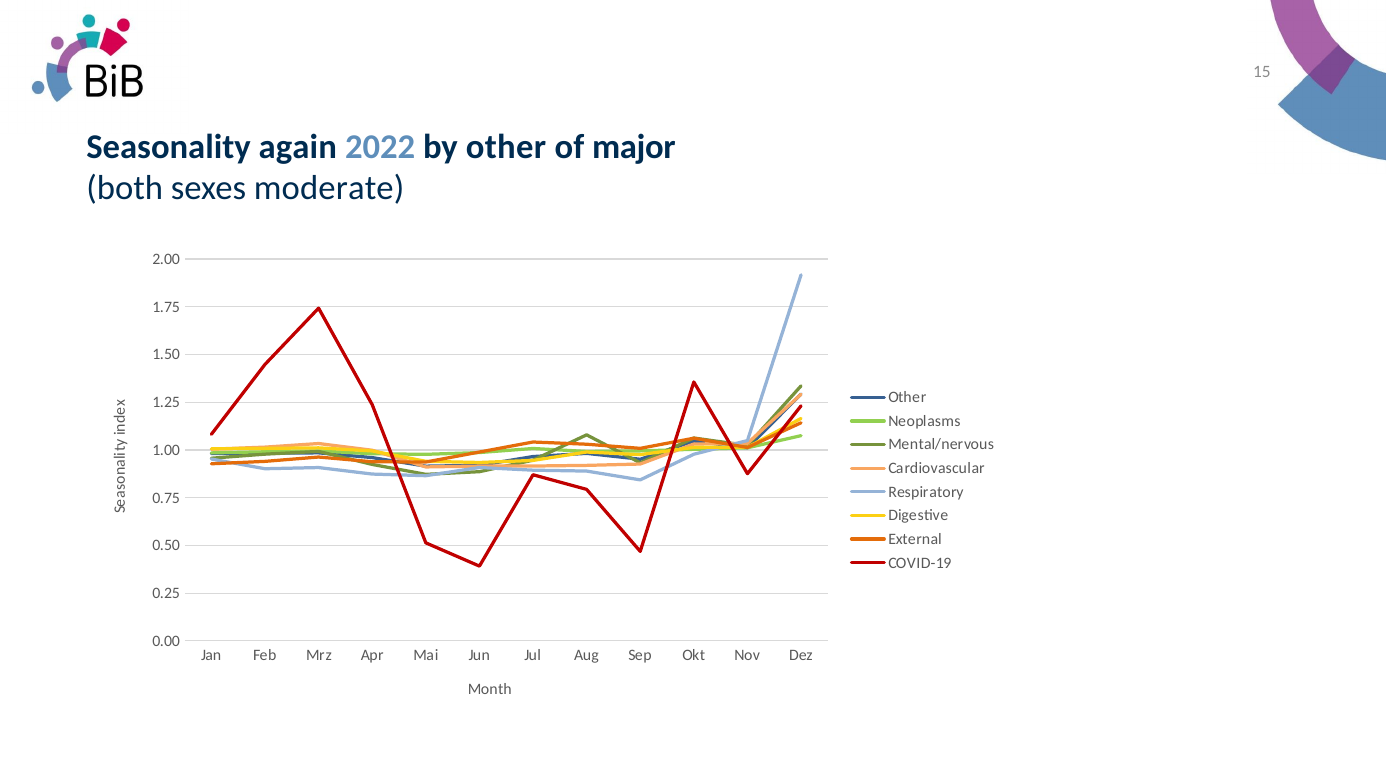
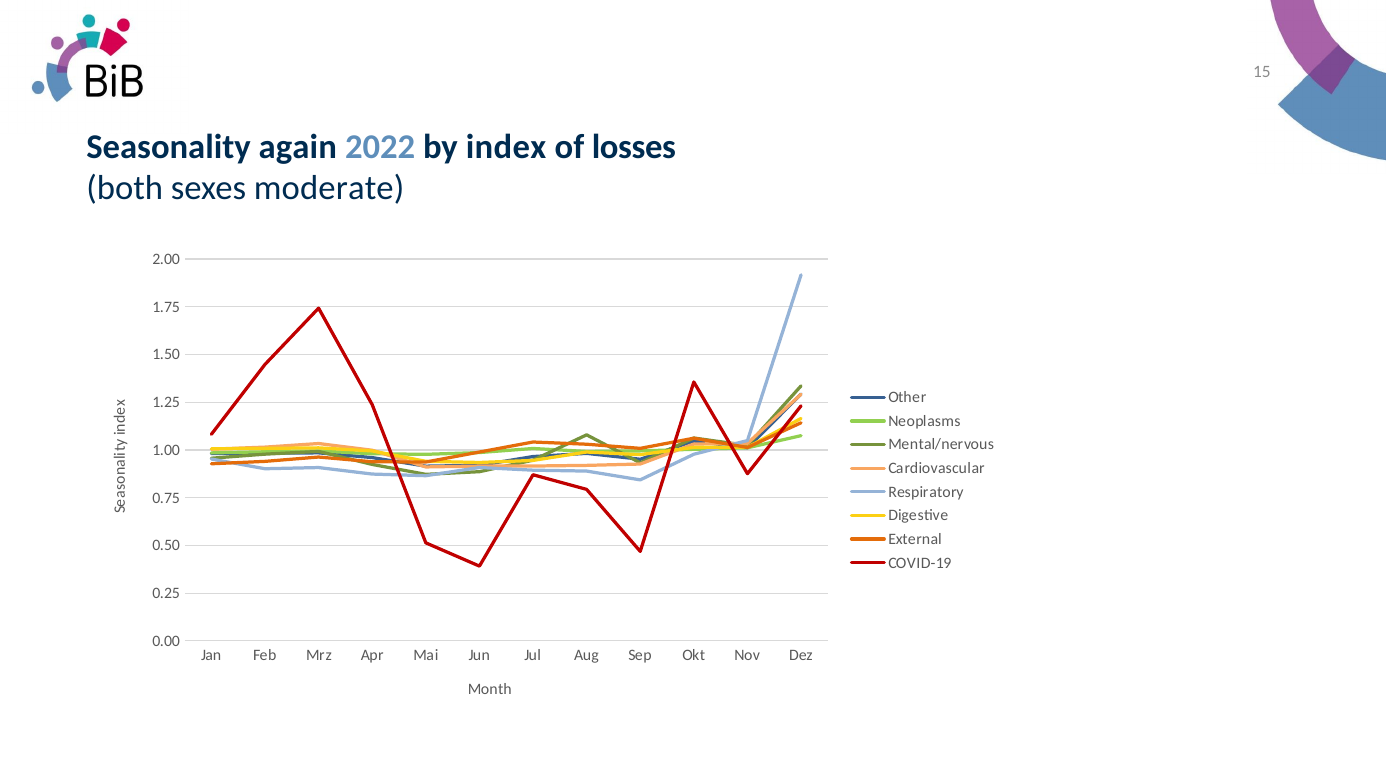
by other: other -> index (506, 147)
major: major -> losses (634, 147)
